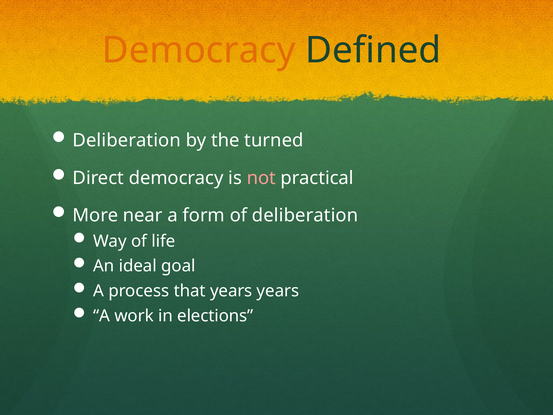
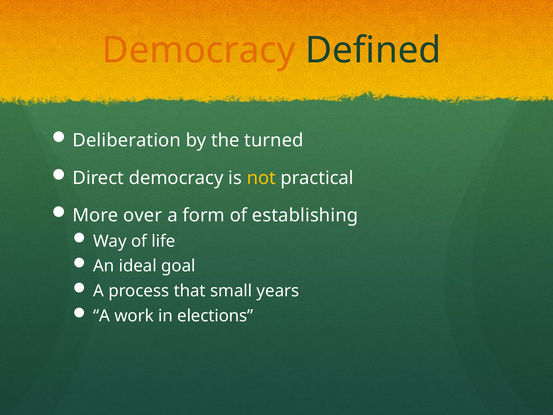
not colour: pink -> yellow (261, 178)
near: near -> over (143, 215)
of deliberation: deliberation -> establishing (305, 215)
that years: years -> small (231, 291)
